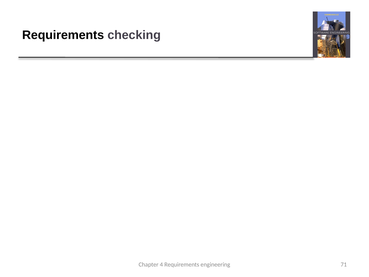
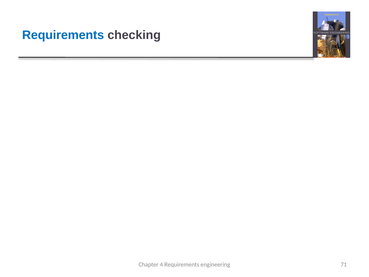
Requirements colour: black -> blue (63, 35)
